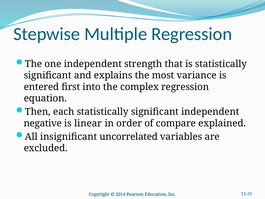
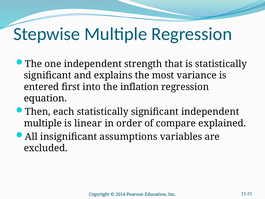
complex: complex -> inflation (140, 87)
negative: negative -> multiple (43, 123)
uncorrelated: uncorrelated -> assumptions (129, 136)
